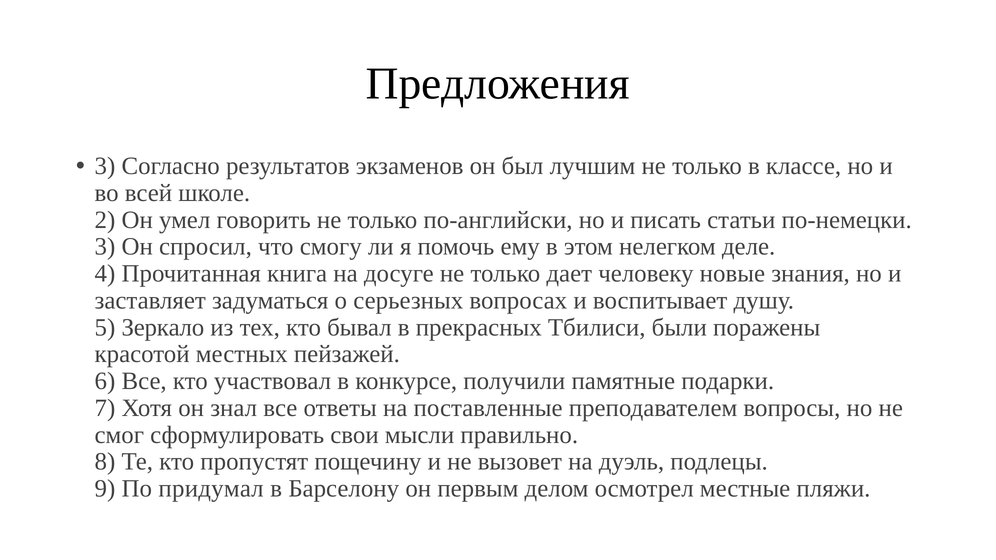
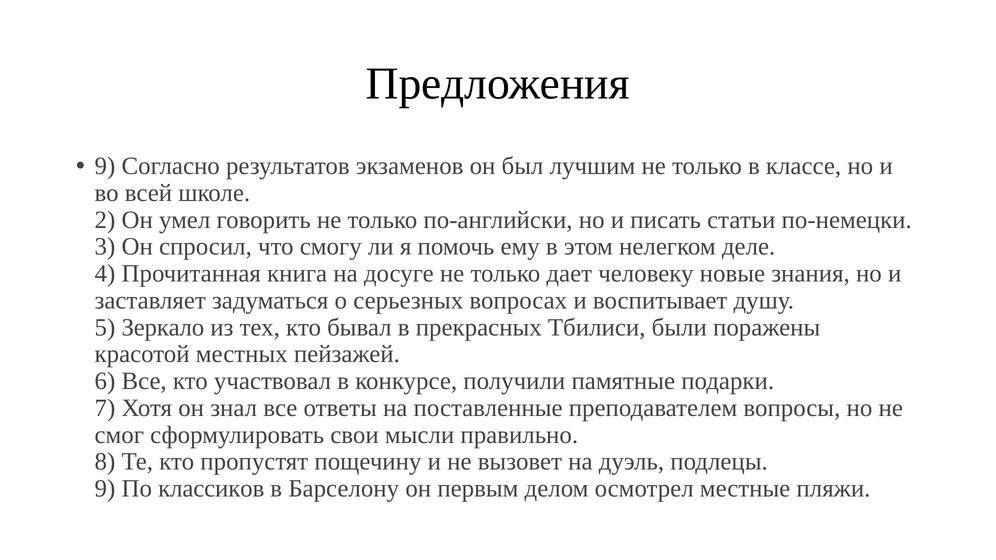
3: 3 -> 9 (105, 166)
придумал: придумал -> классиков (211, 489)
